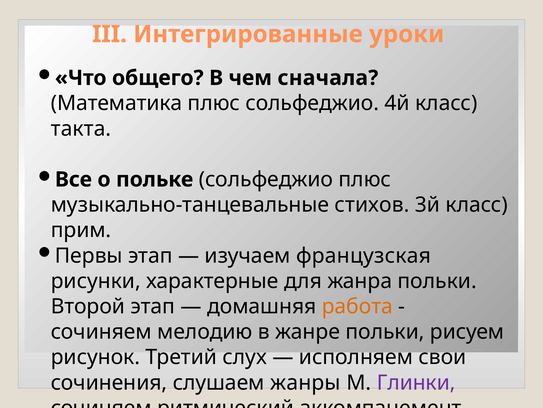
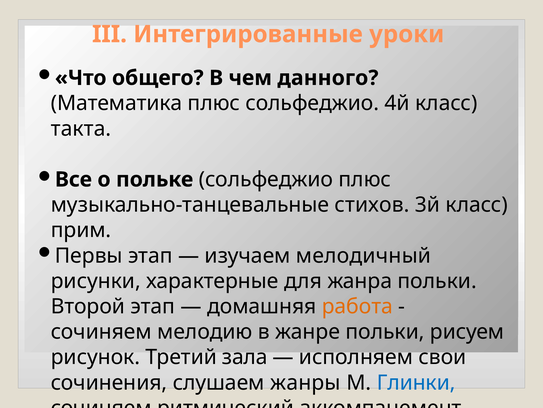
сначала: сначала -> данного (328, 78)
изучаем французская: французская -> мелодичный (364, 255)
слух: слух -> зала (245, 357)
Глинки colour: purple -> blue (416, 382)
